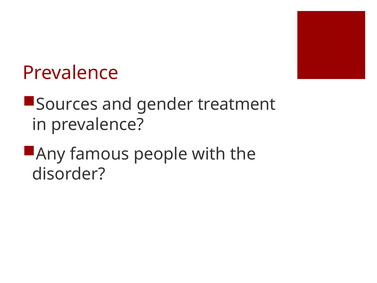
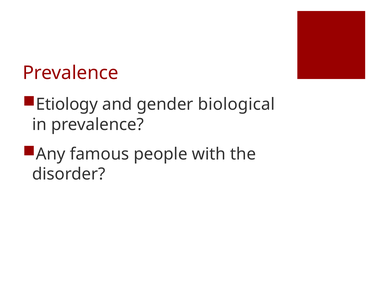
Sources: Sources -> Etiology (67, 104)
treatment: treatment -> biological (236, 104)
